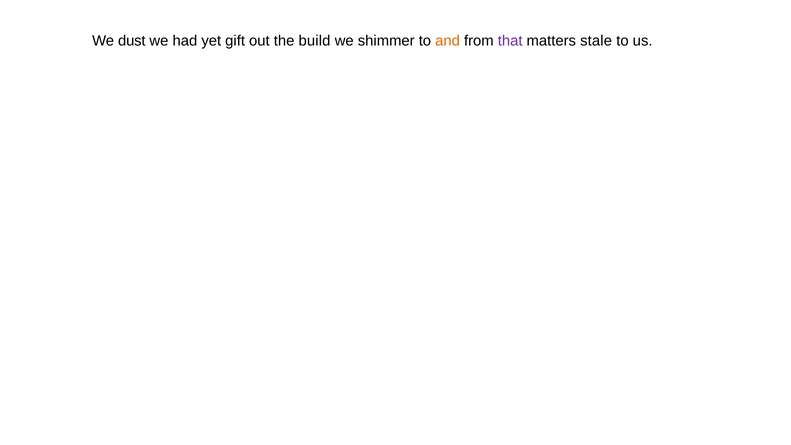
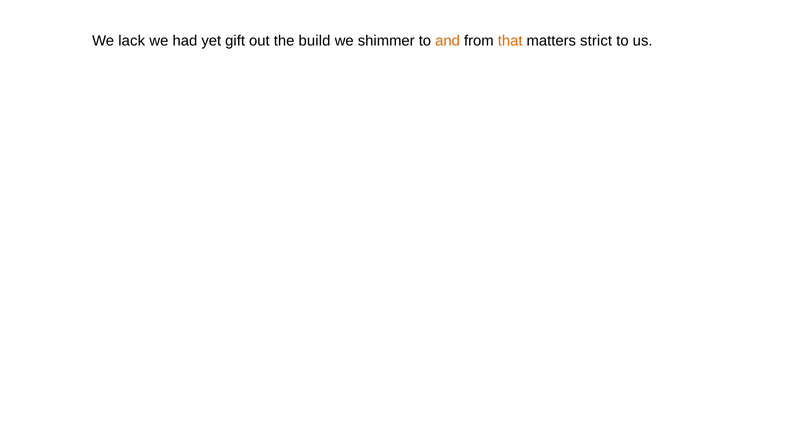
dust: dust -> lack (132, 41)
that colour: purple -> orange (510, 41)
stale: stale -> strict (596, 41)
